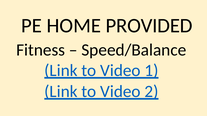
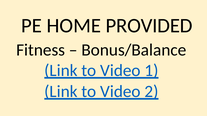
Speed/Balance: Speed/Balance -> Bonus/Balance (134, 50)
